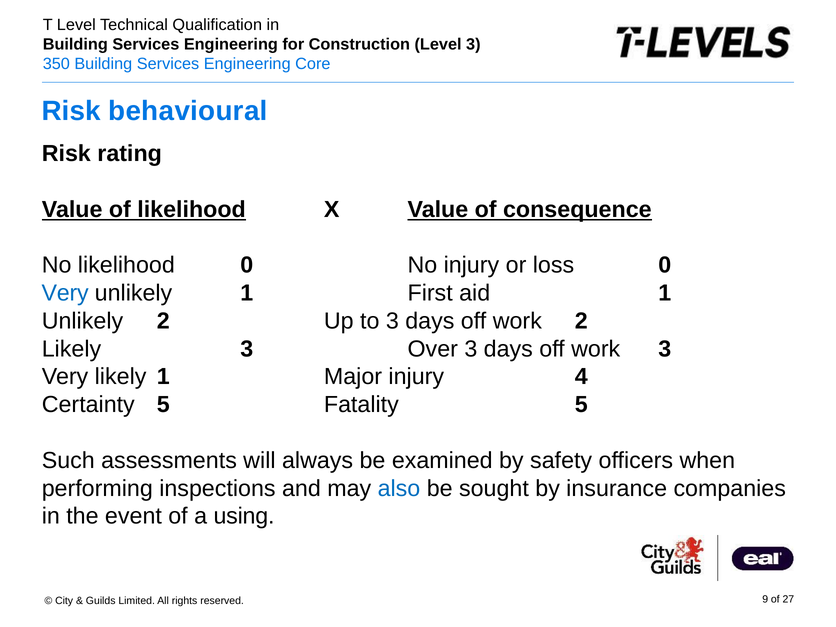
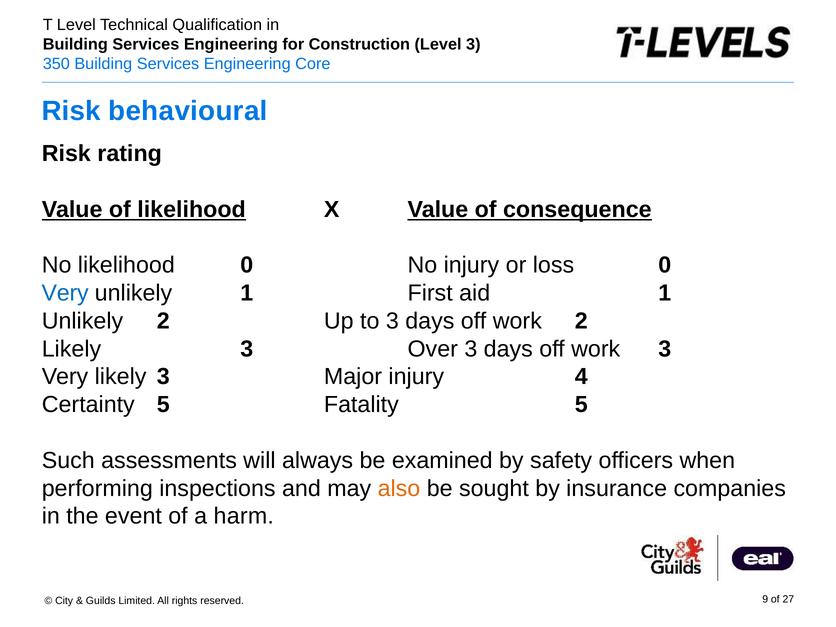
Very likely 1: 1 -> 3 (163, 377)
also colour: blue -> orange (399, 488)
using: using -> harm (244, 516)
